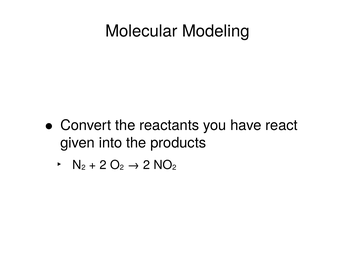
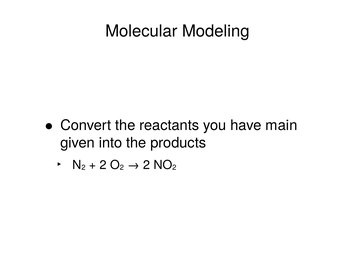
react: react -> main (281, 125)
